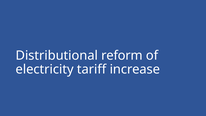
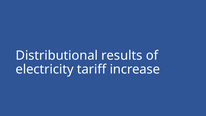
reform: reform -> results (122, 55)
